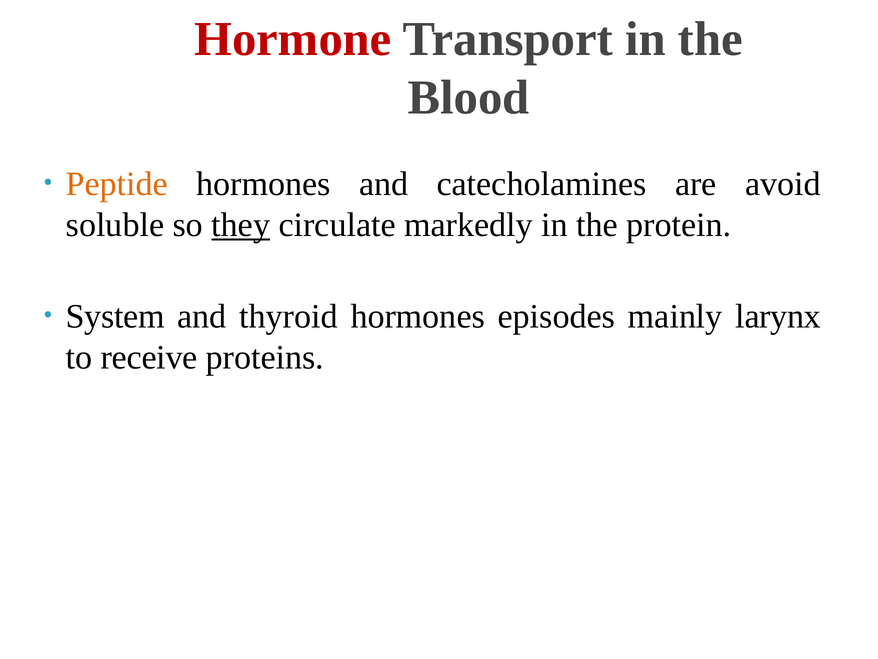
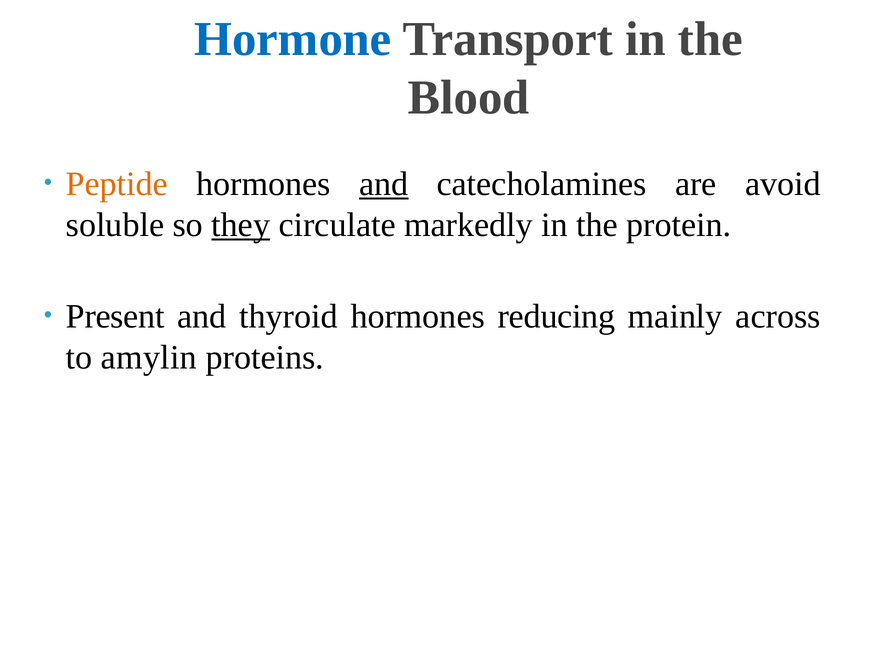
Hormone colour: red -> blue (293, 39)
and underline: none -> present (384, 184)
System: System -> Present (115, 316)
episodes: episodes -> reducing (557, 316)
larynx: larynx -> across (778, 316)
receive: receive -> amylin (149, 357)
